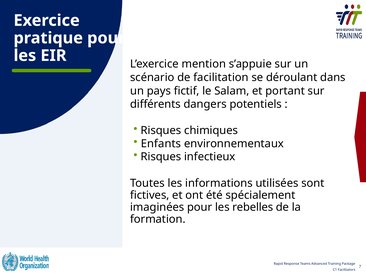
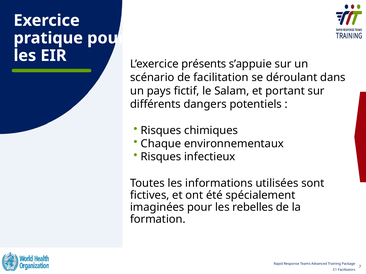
mention: mention -> présents (204, 64)
Enfants: Enfants -> Chaque (161, 144)
